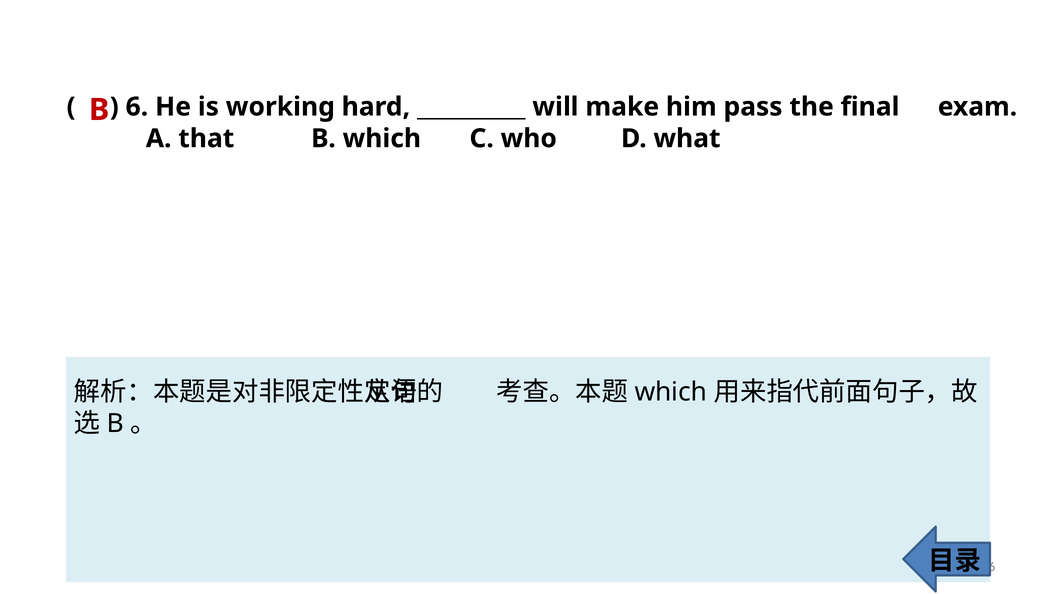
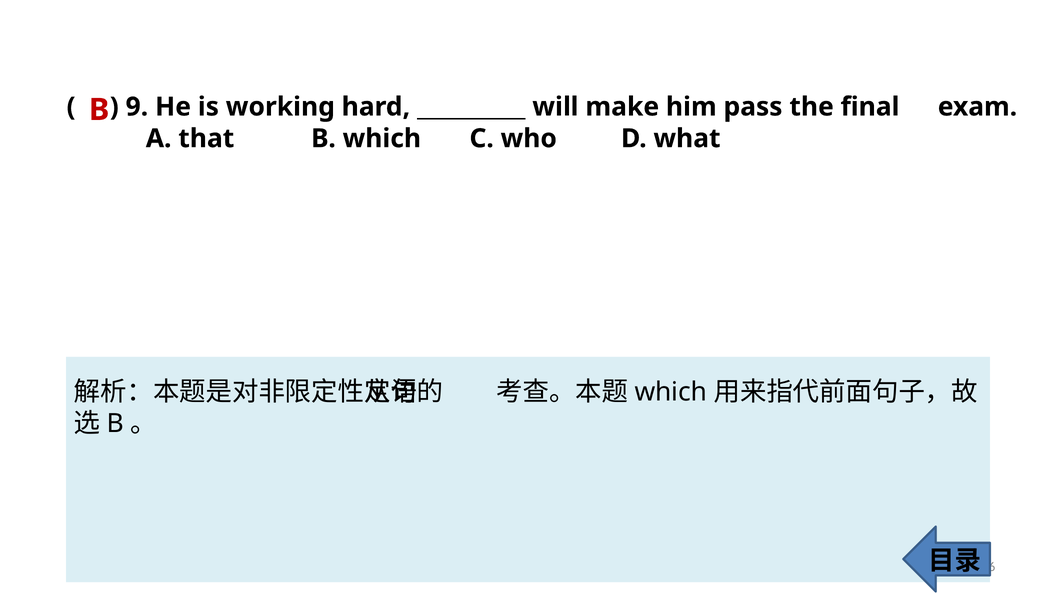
6: 6 -> 9 (137, 107)
